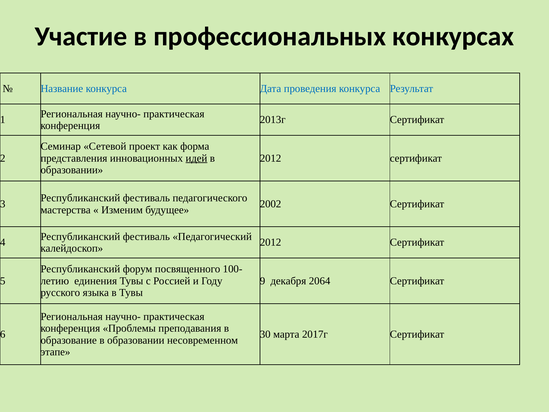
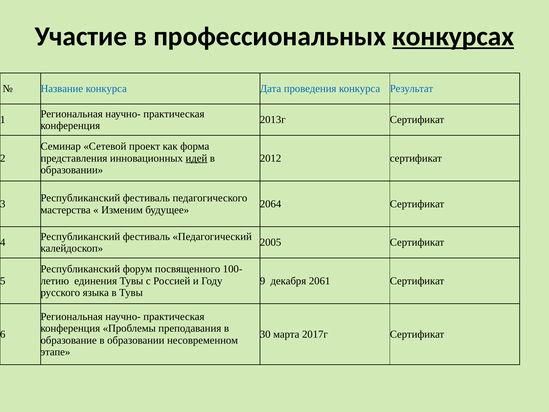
конкурсах underline: none -> present (453, 36)
2002: 2002 -> 2064 (271, 204)
2012: 2012 -> 2005 (271, 242)
2064: 2064 -> 2061 (320, 281)
